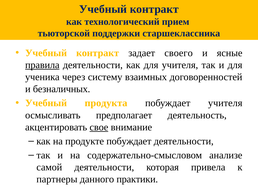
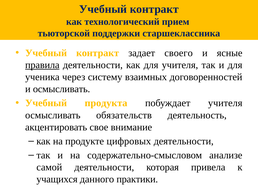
и безналичных: безналичных -> осмысливать (62, 89)
предполагает: предполагает -> обязательств (124, 115)
свое underline: present -> none (99, 127)
продукте побуждает: побуждает -> цифровых (129, 142)
партнеры: партнеры -> учащихся (57, 180)
